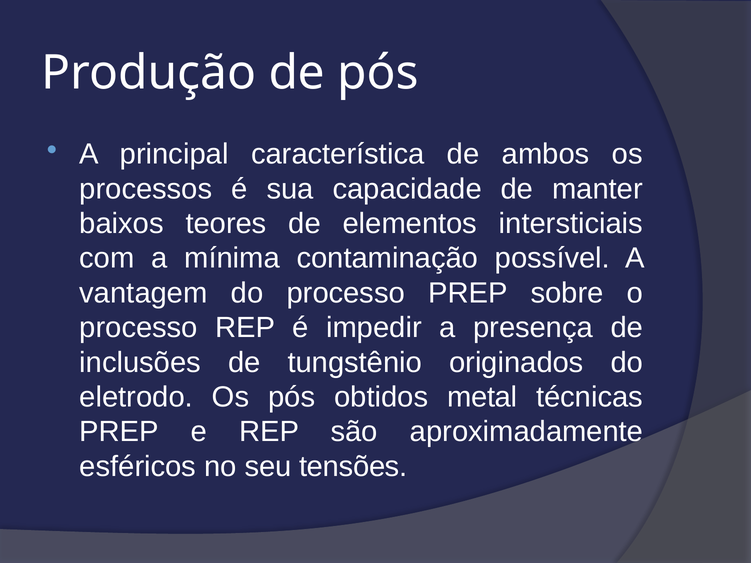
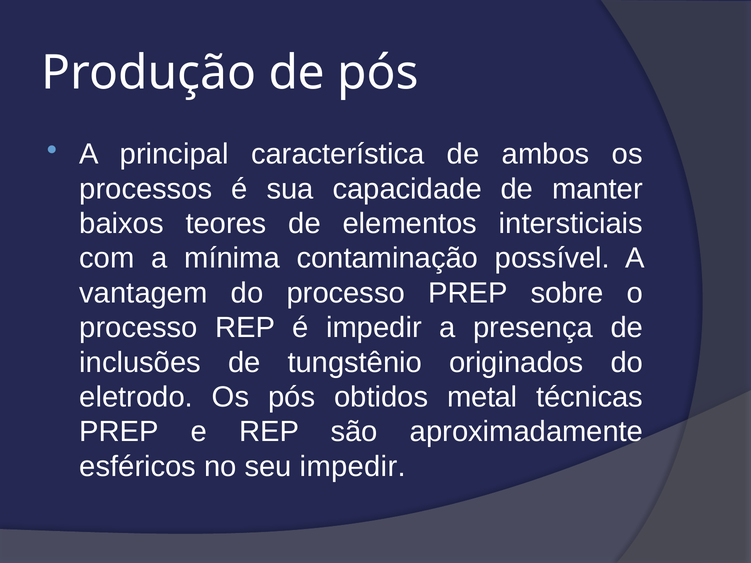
seu tensões: tensões -> impedir (353, 467)
